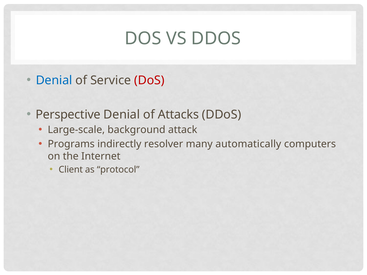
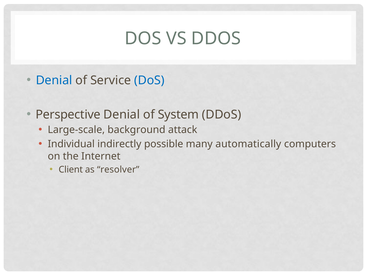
DoS colour: red -> blue (149, 80)
Attacks: Attacks -> System (178, 115)
Programs: Programs -> Individual (71, 144)
resolver: resolver -> possible (164, 144)
protocol: protocol -> resolver (118, 170)
